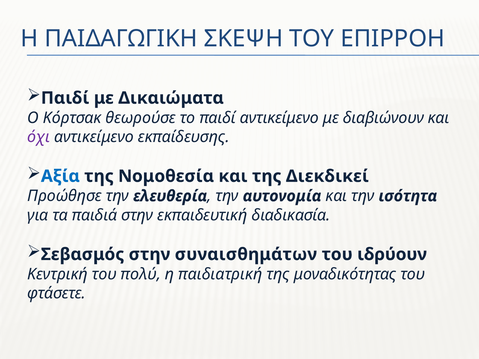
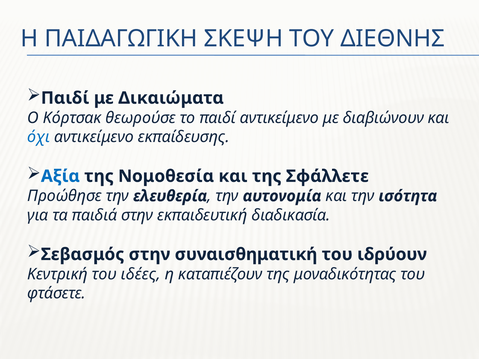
ΕΠΙΡΡΟΗ: ΕΠΙΡΡΟΗ -> ΔΙΕΘΝΗΣ (393, 39)
όχι colour: purple -> blue (39, 137)
Διεκδικεί: Διεκδικεί -> Σφάλλετε (327, 176)
συναισθημάτων: συναισθημάτων -> συναισθηματική (246, 255)
πολύ: πολύ -> ιδέες (141, 274)
παιδιατρική: παιδιατρική -> καταπιέζουν (220, 274)
